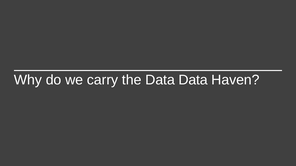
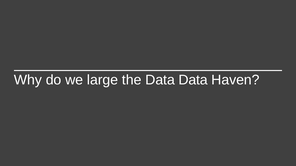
carry: carry -> large (103, 80)
